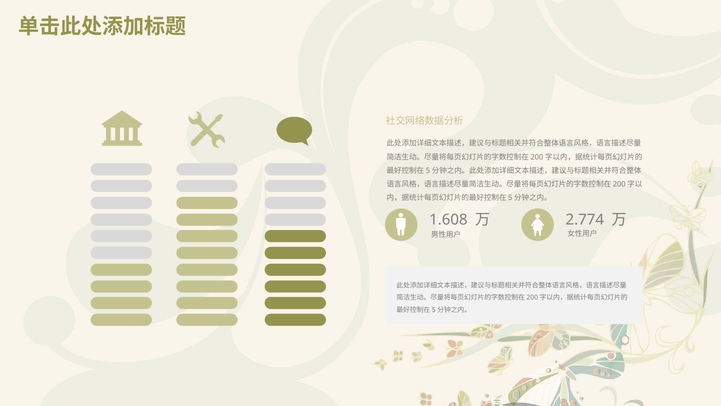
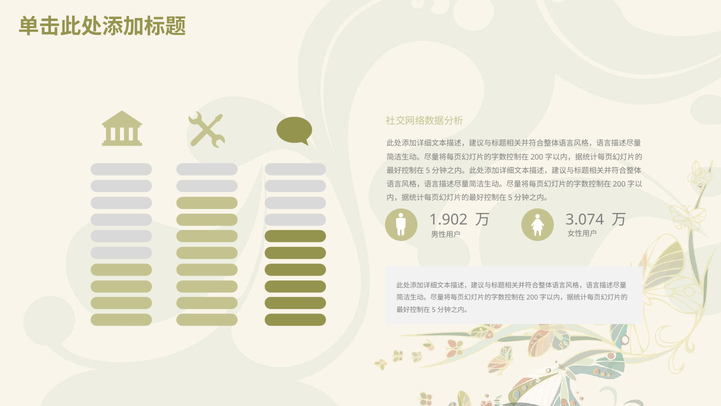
1.608: 1.608 -> 1.902 (448, 219)
2.774: 2.774 -> 3.074 (585, 219)
